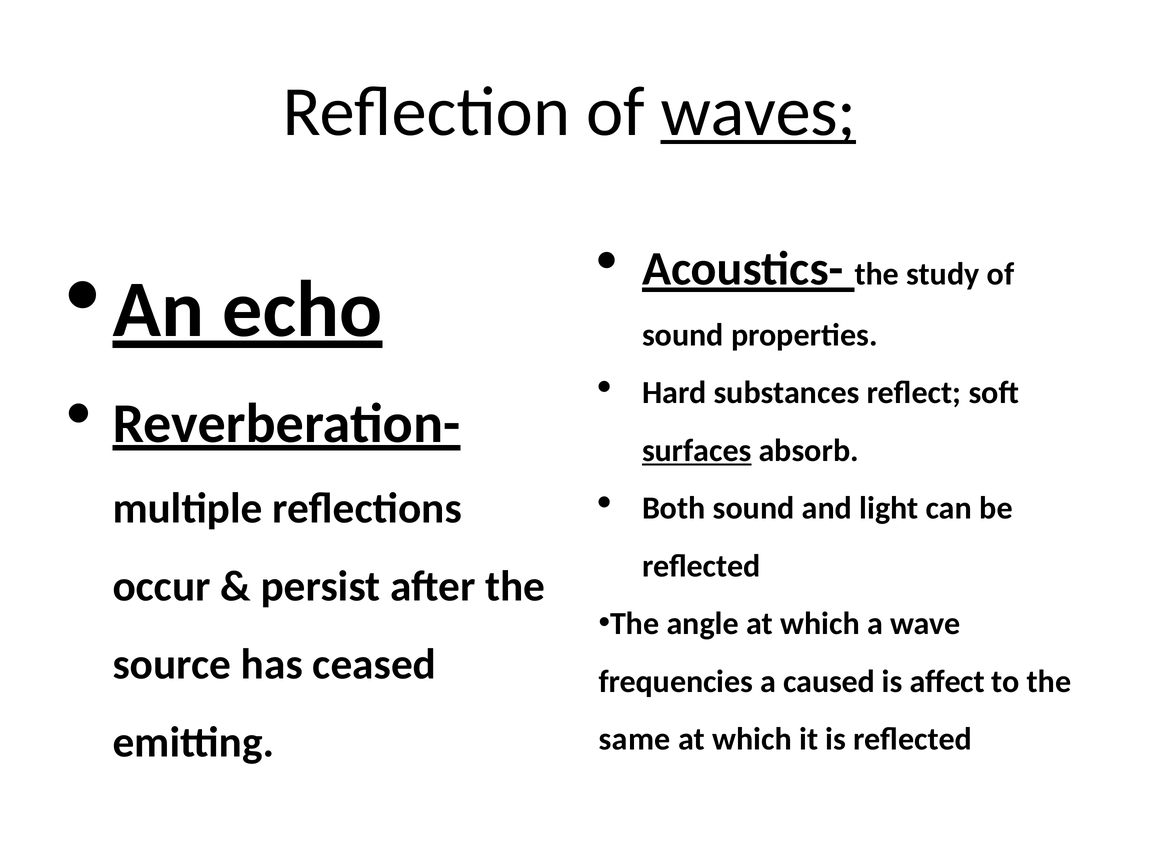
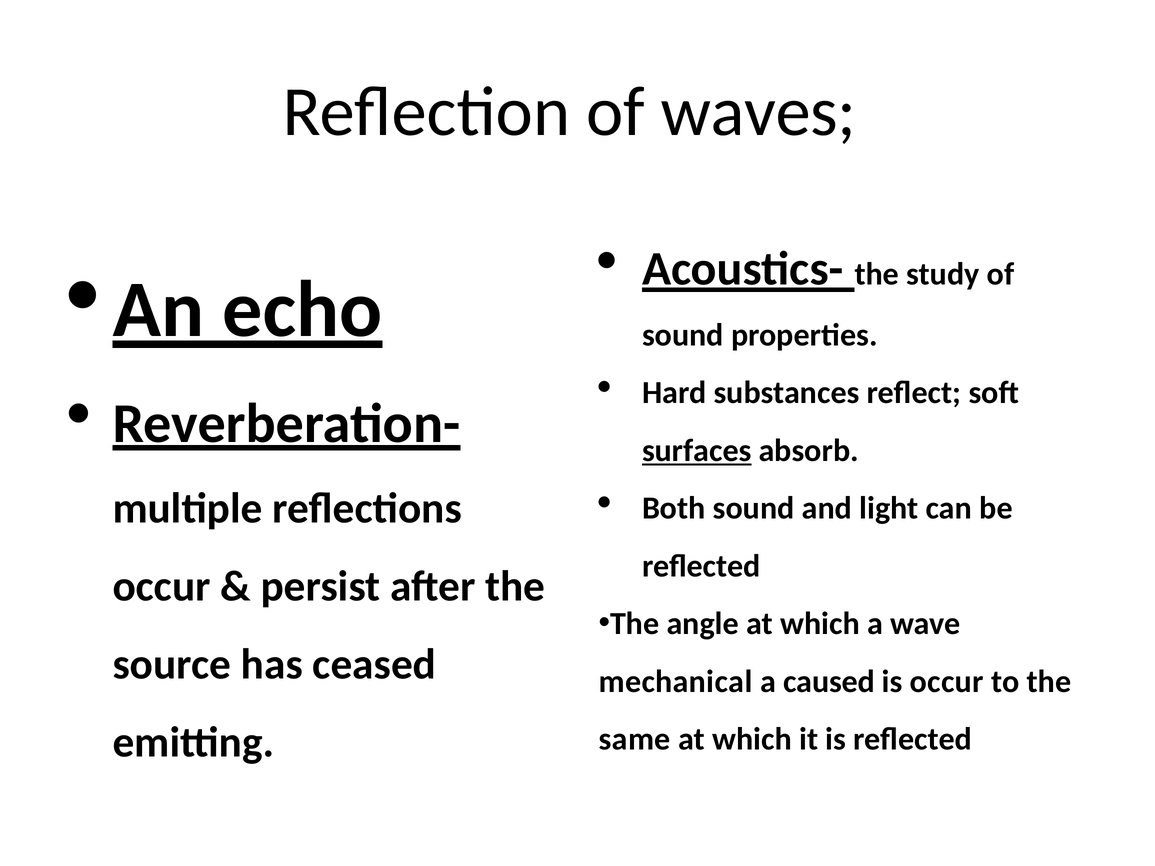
waves underline: present -> none (758, 112)
frequencies: frequencies -> mechanical (676, 682)
is affect: affect -> occur (947, 682)
